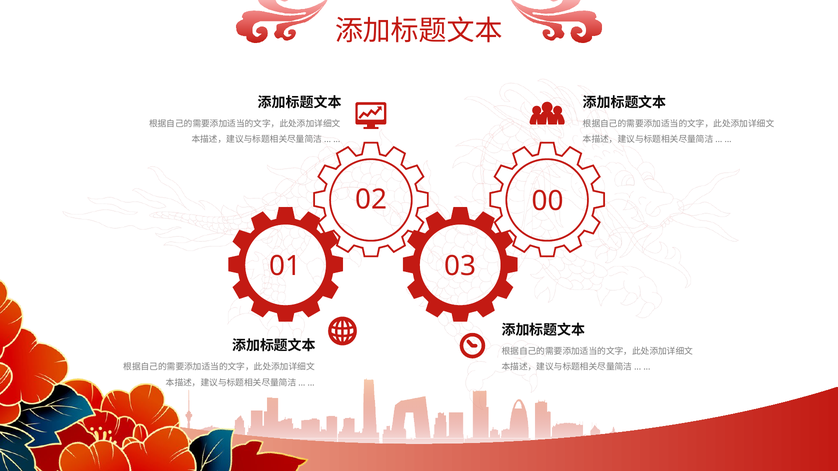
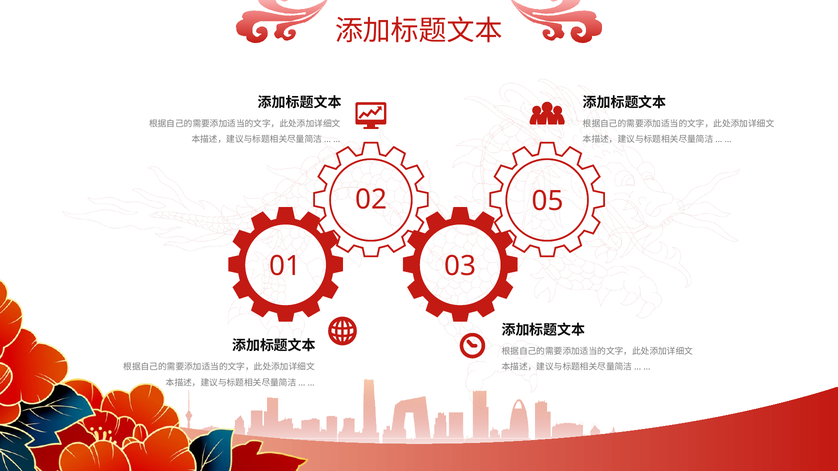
00: 00 -> 05 (548, 201)
